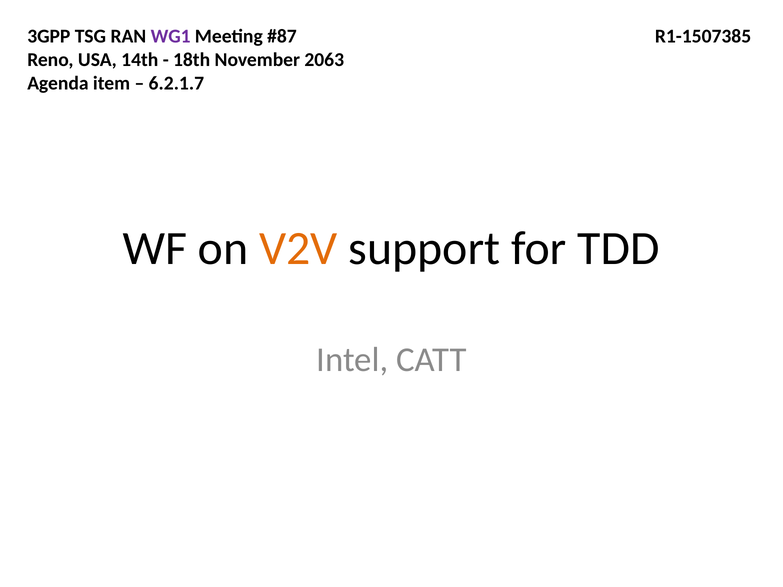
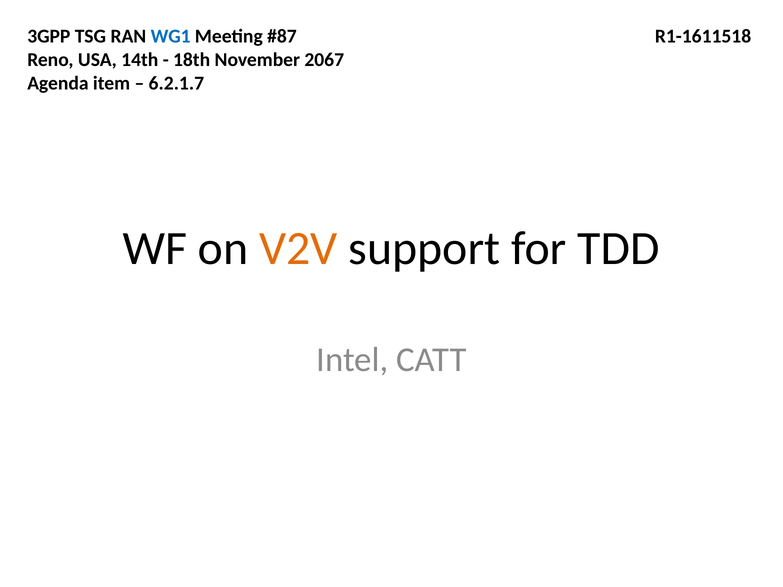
WG1 colour: purple -> blue (171, 36)
R1-1507385: R1-1507385 -> R1-1611518 (703, 36)
2063: 2063 -> 2067 (324, 60)
